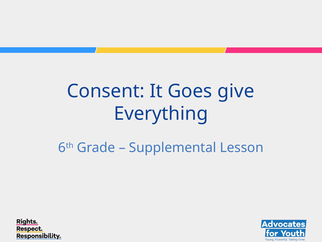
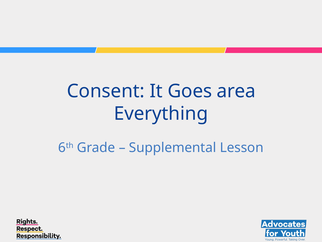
give: give -> area (236, 91)
